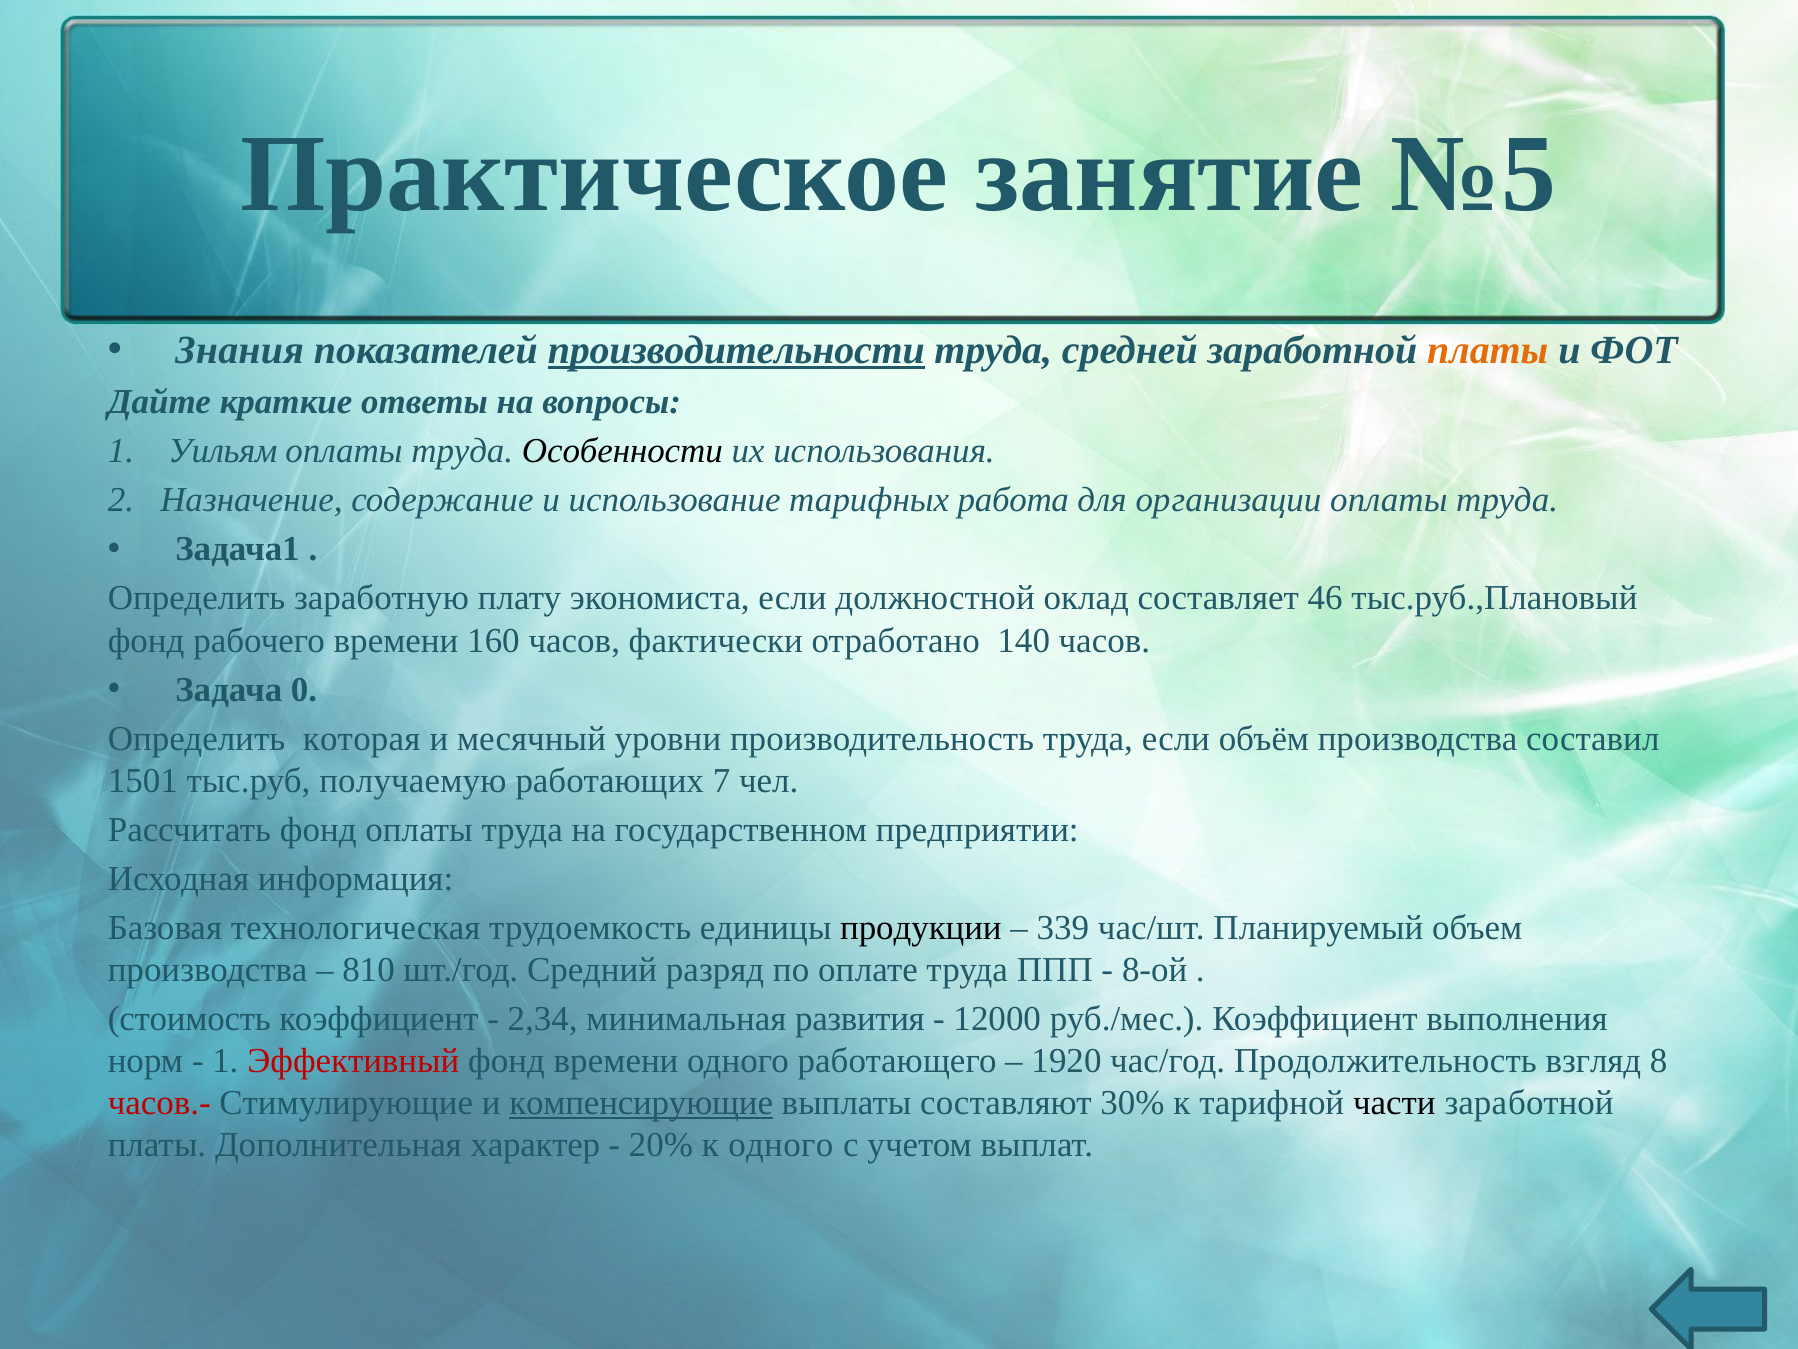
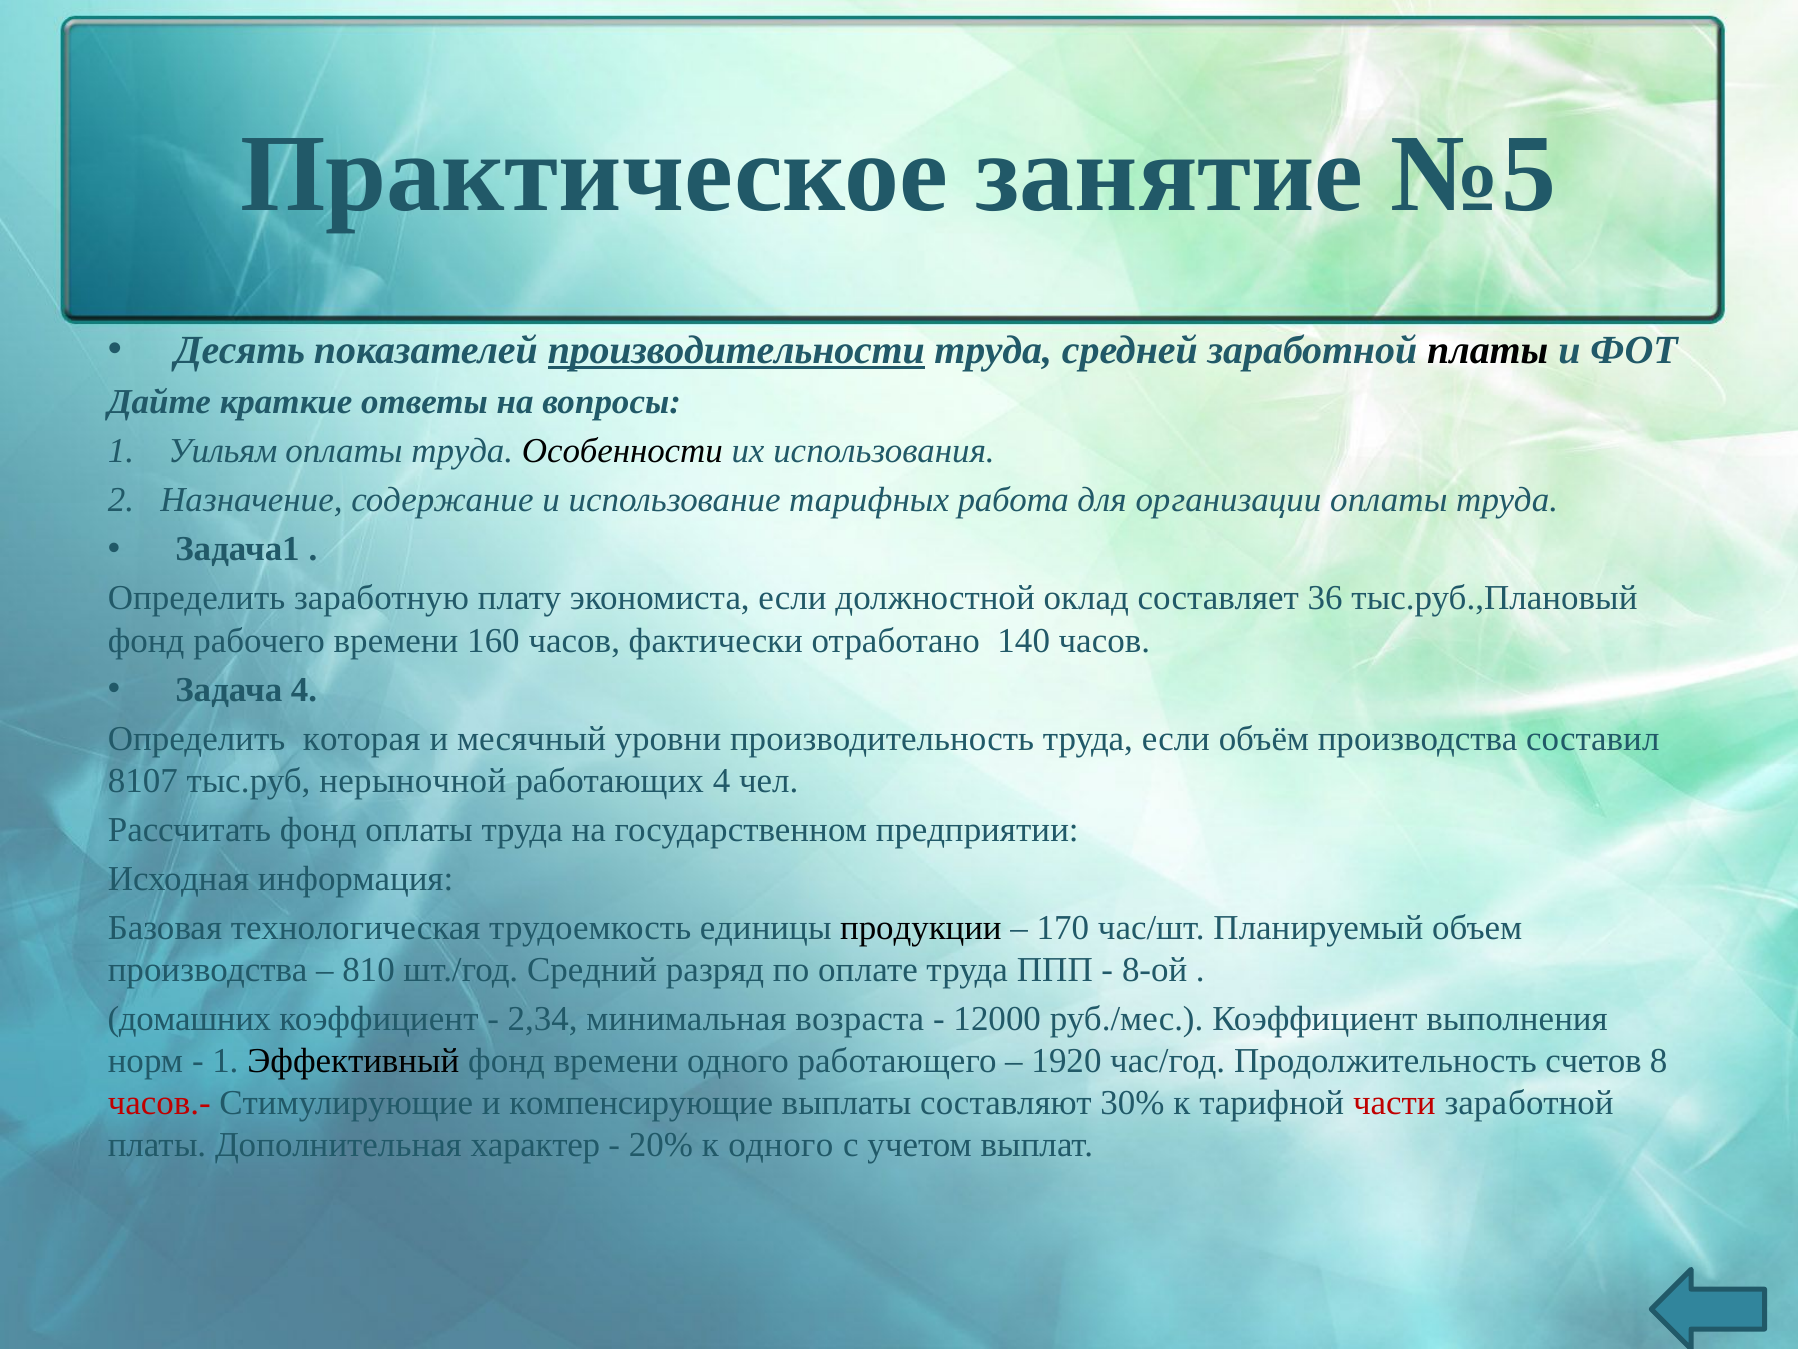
Знания: Знания -> Десять (240, 350)
платы colour: orange -> black (1488, 350)
46: 46 -> 36 (1325, 598)
Задача 0: 0 -> 4 (304, 689)
1501: 1501 -> 8107 (143, 780)
получаемую: получаемую -> нерыночной (413, 780)
работающих 7: 7 -> 4 (722, 780)
339: 339 -> 170 (1063, 928)
стоимость: стоимость -> домашних (189, 1019)
развития: развития -> возраста (860, 1019)
Эффективный colour: red -> black (353, 1061)
взгляд: взгляд -> счетов (1594, 1061)
компенсирующие underline: present -> none (641, 1103)
части colour: black -> red (1394, 1103)
